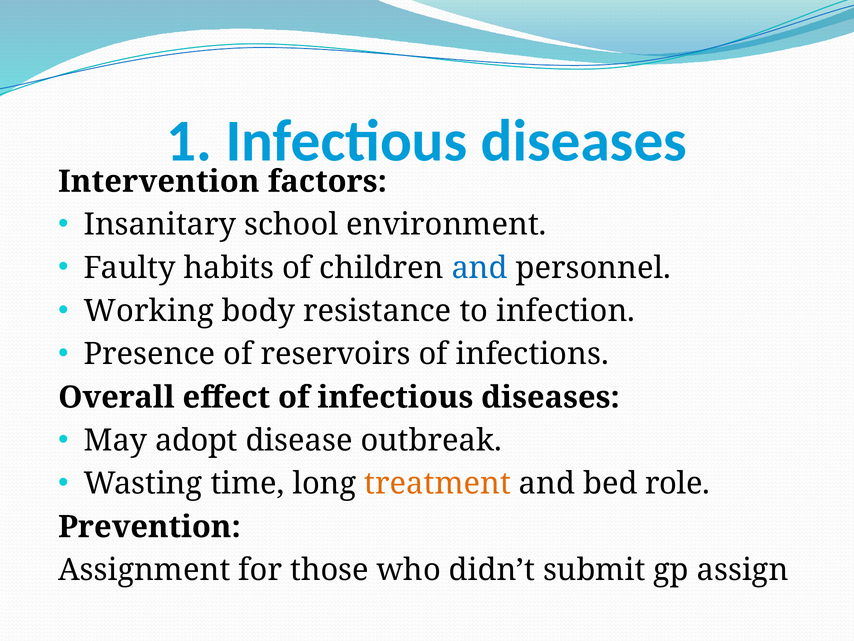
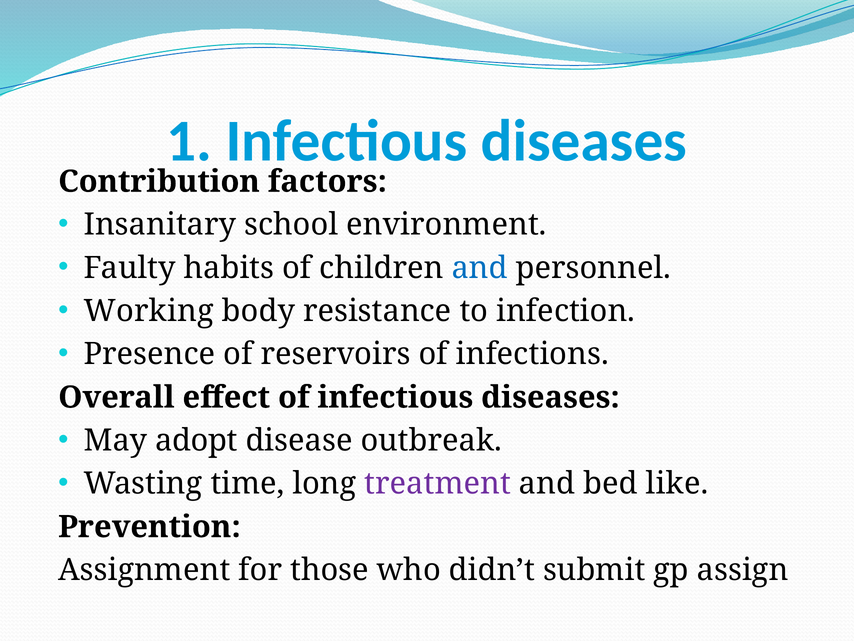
Intervention: Intervention -> Contribution (159, 181)
treatment colour: orange -> purple (438, 483)
role: role -> like (677, 483)
